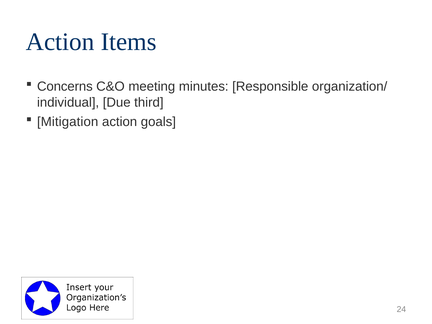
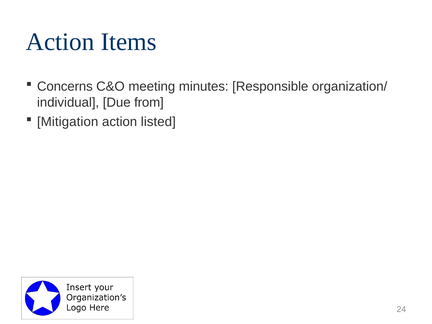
third: third -> from (149, 102)
goals: goals -> listed (158, 122)
